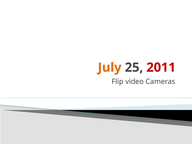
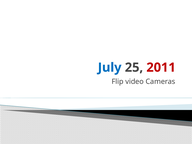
July colour: orange -> blue (110, 67)
